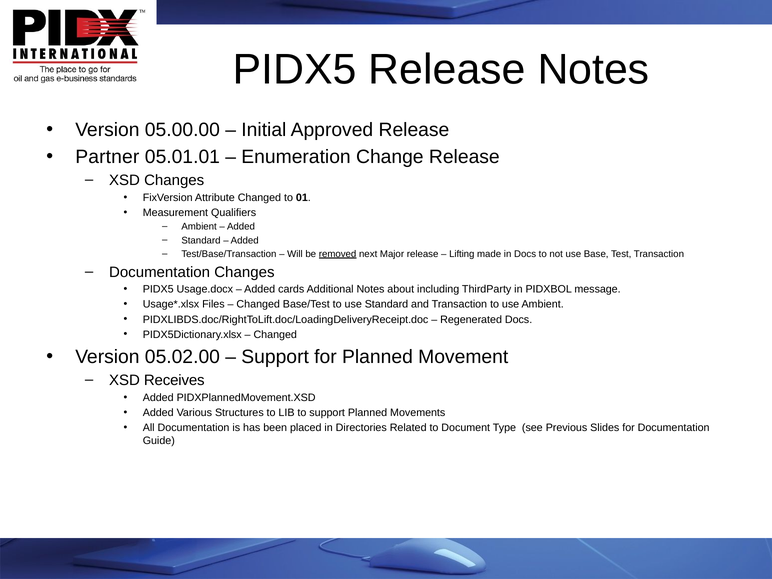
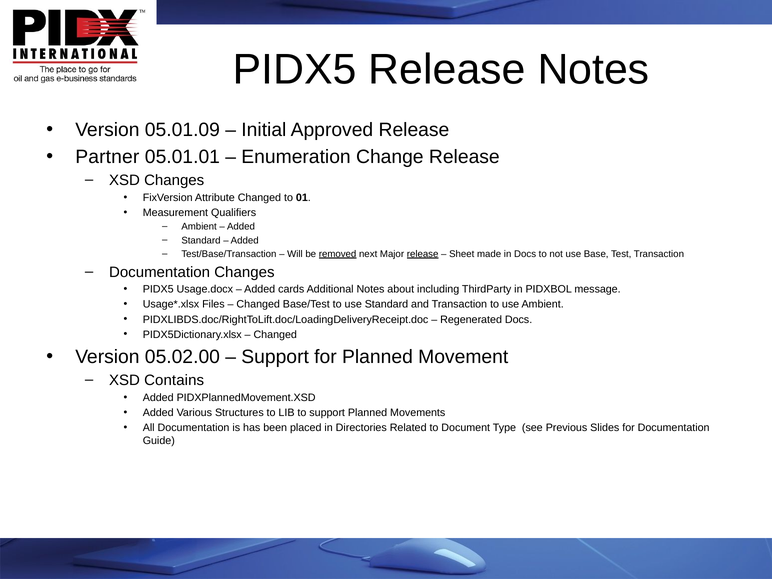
05.00.00: 05.00.00 -> 05.01.09 (182, 130)
release underline: none -> present (423, 254)
Lifting: Lifting -> Sheet (462, 254)
Receives: Receives -> Contains (174, 380)
